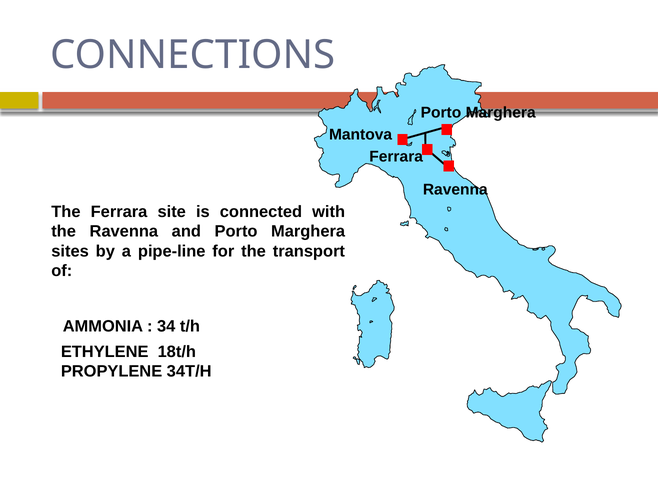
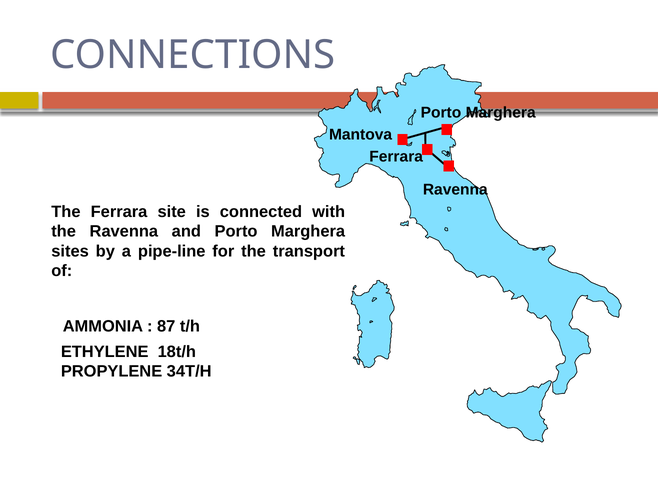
34: 34 -> 87 (166, 327)
